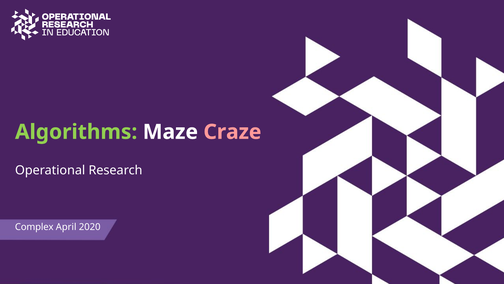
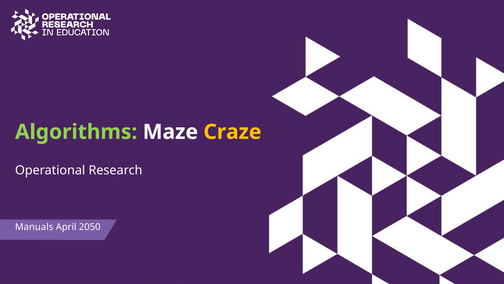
Craze colour: pink -> yellow (232, 132)
Complex: Complex -> Manuals (34, 227)
2020: 2020 -> 2050 (90, 227)
